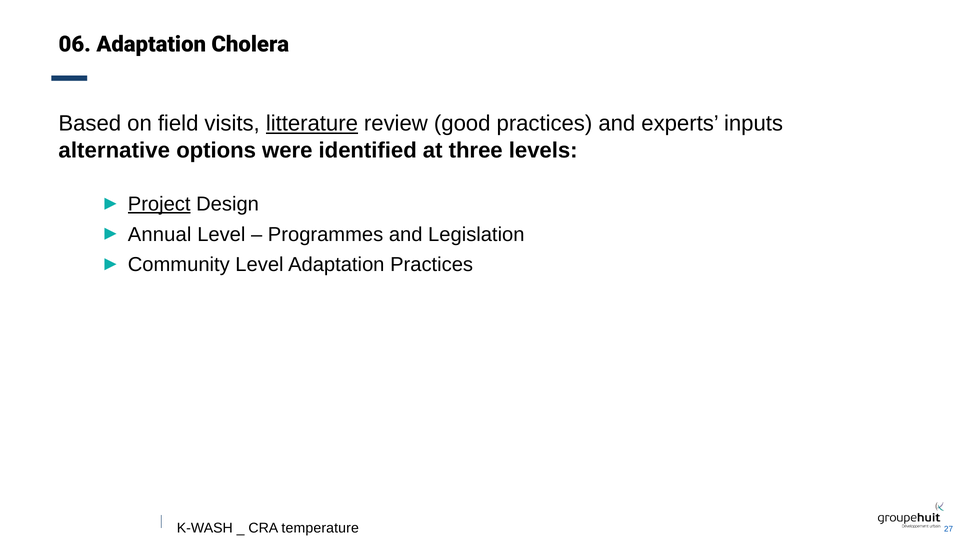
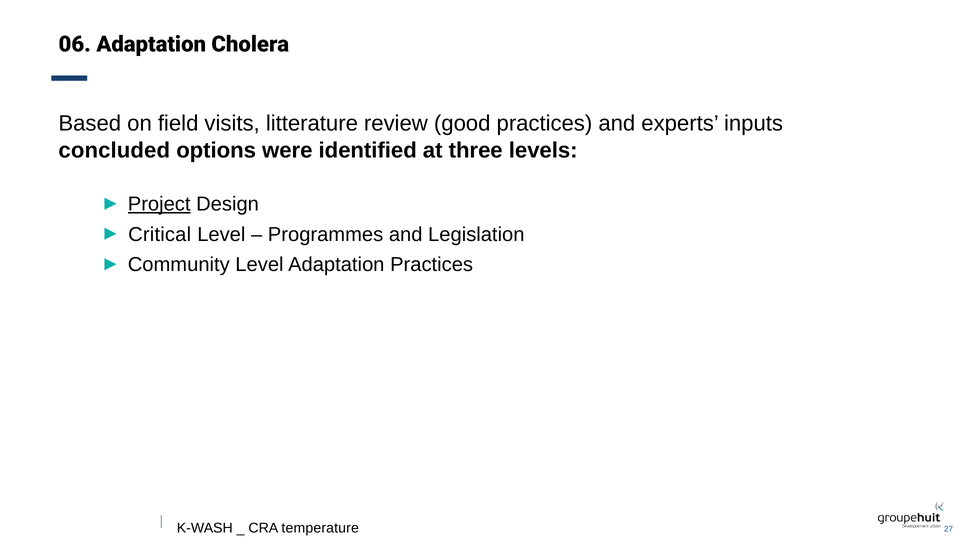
litterature underline: present -> none (312, 124)
alternative: alternative -> concluded (114, 150)
Annual: Annual -> Critical (160, 234)
